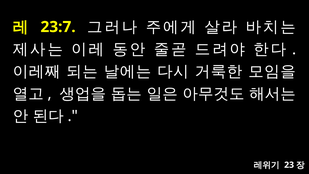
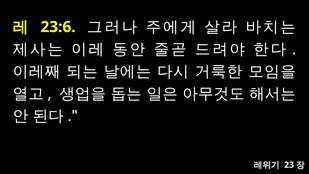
23:7: 23:7 -> 23:6 (58, 27)
